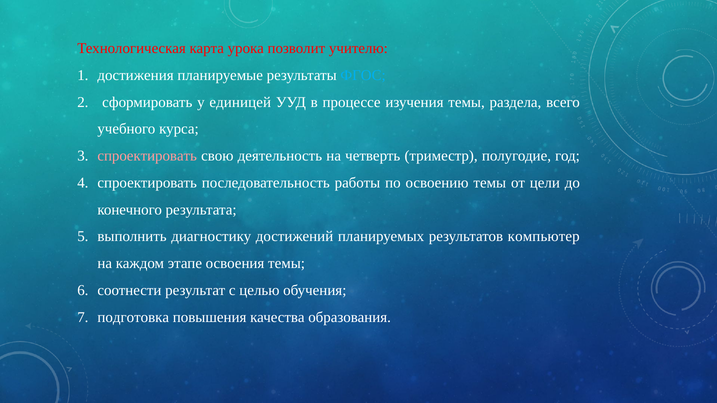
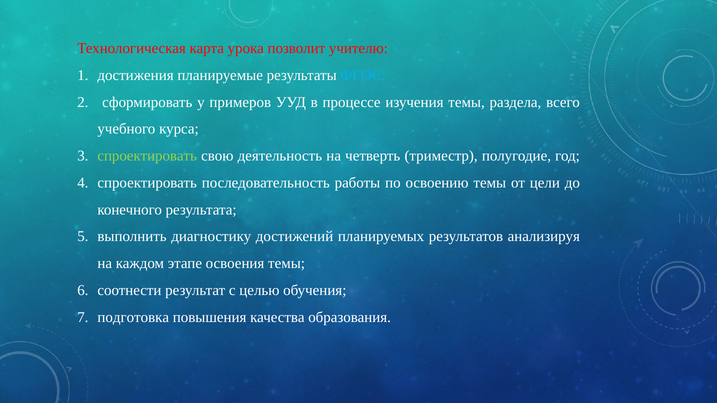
единицей: единицей -> примеров (240, 102)
спроектировать colour: pink -> light green (147, 156)
компьютер: компьютер -> анализируя (544, 237)
